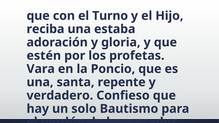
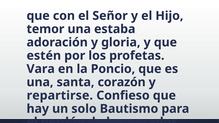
Turno: Turno -> Señor (110, 16)
reciba: reciba -> temor (45, 29)
repente: repente -> corazón (122, 82)
verdadero: verdadero -> repartirse (60, 96)
